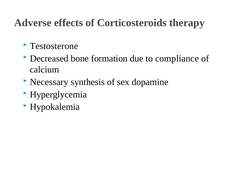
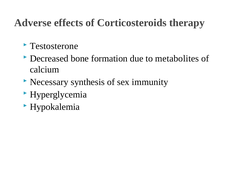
compliance: compliance -> metabolites (177, 59)
dopamine: dopamine -> immunity (150, 82)
